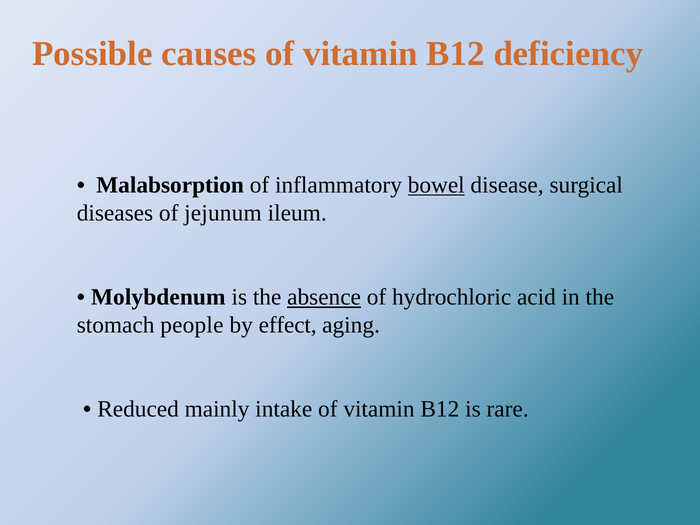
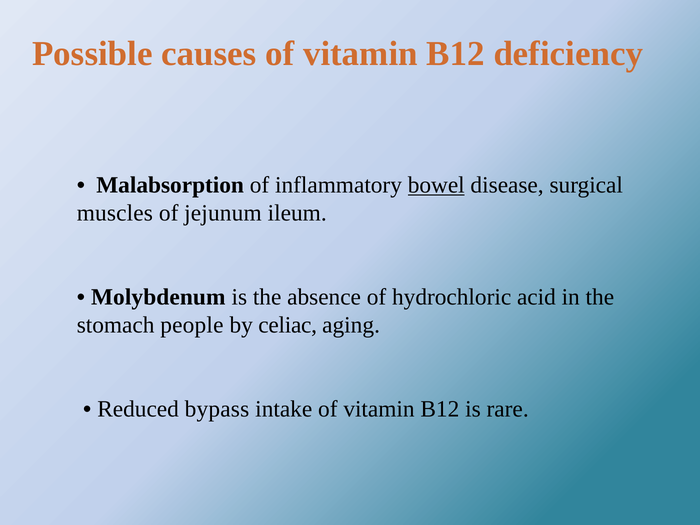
diseases: diseases -> muscles (115, 213)
absence underline: present -> none (324, 297)
effect: effect -> celiac (288, 325)
mainly: mainly -> bypass (217, 409)
